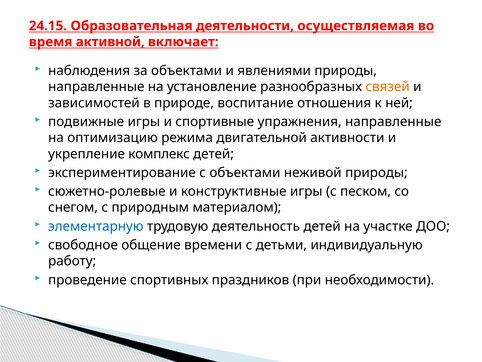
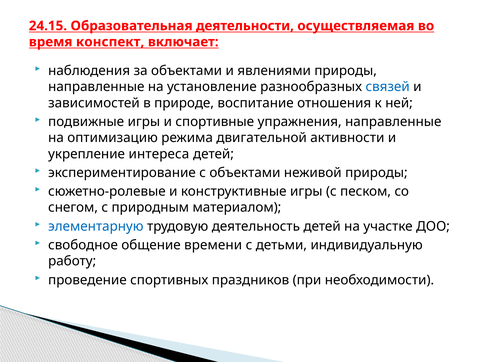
активной: активной -> конспект (110, 42)
связей colour: orange -> blue (388, 87)
комплекс: комплекс -> интереса (159, 154)
